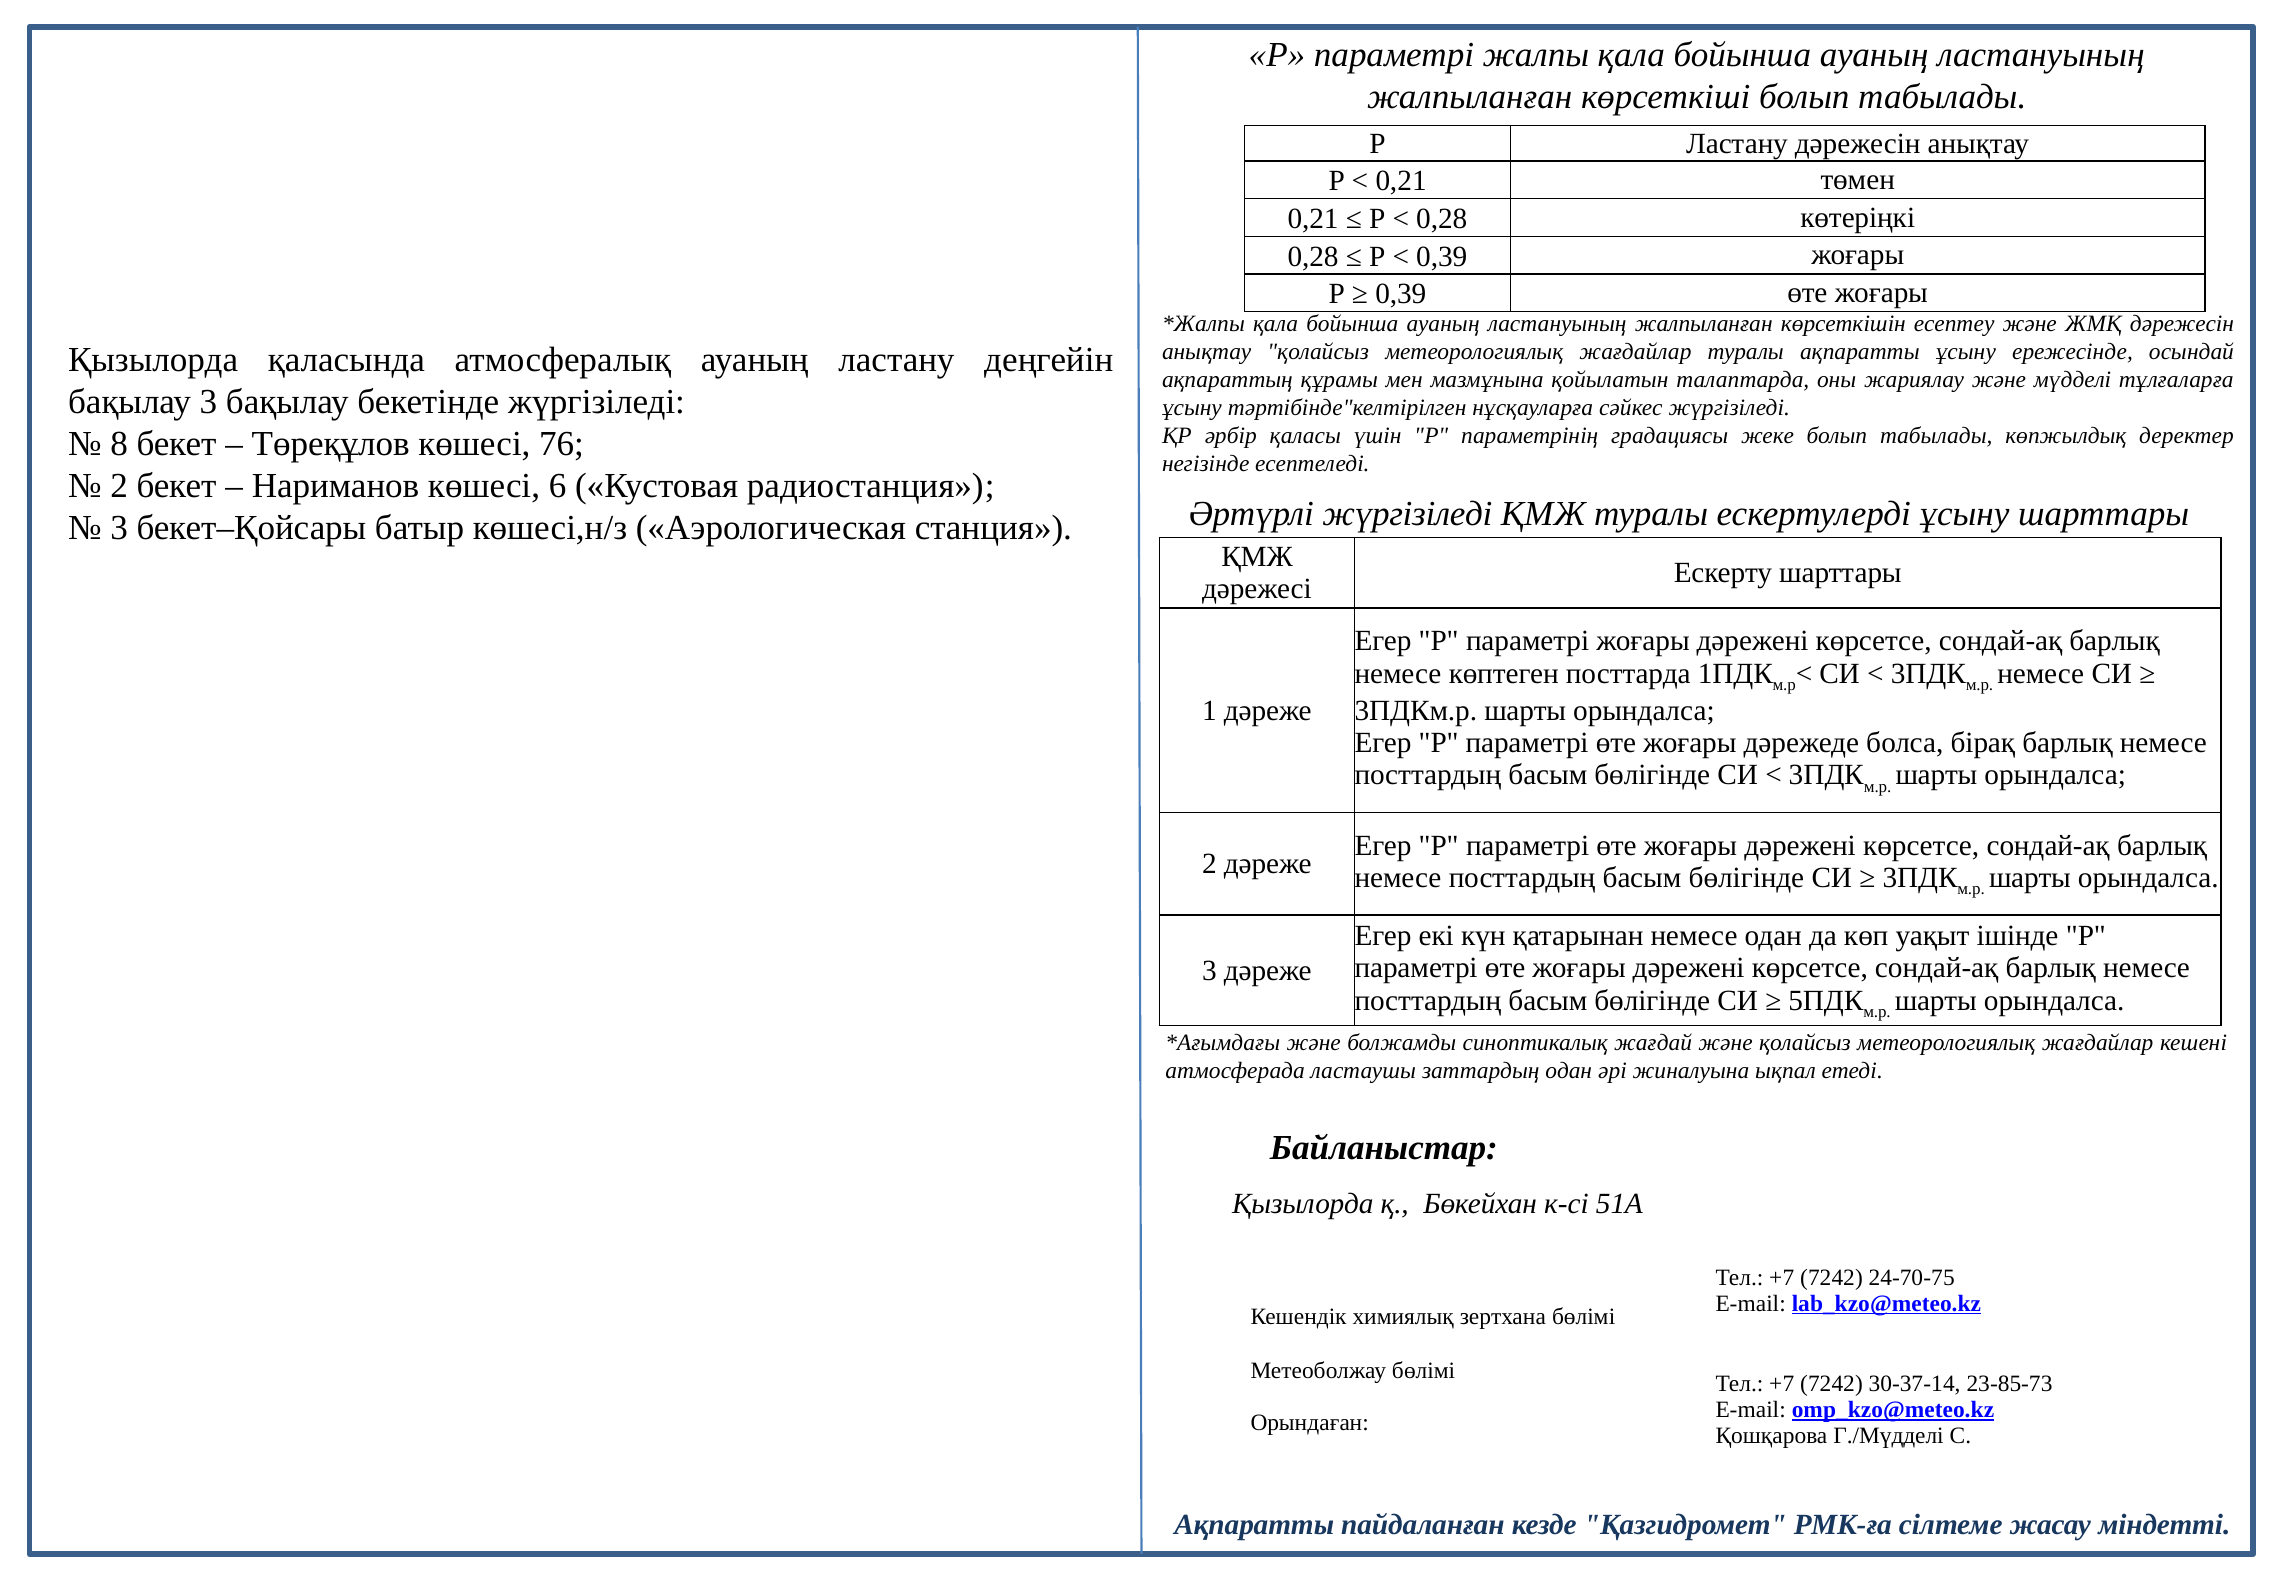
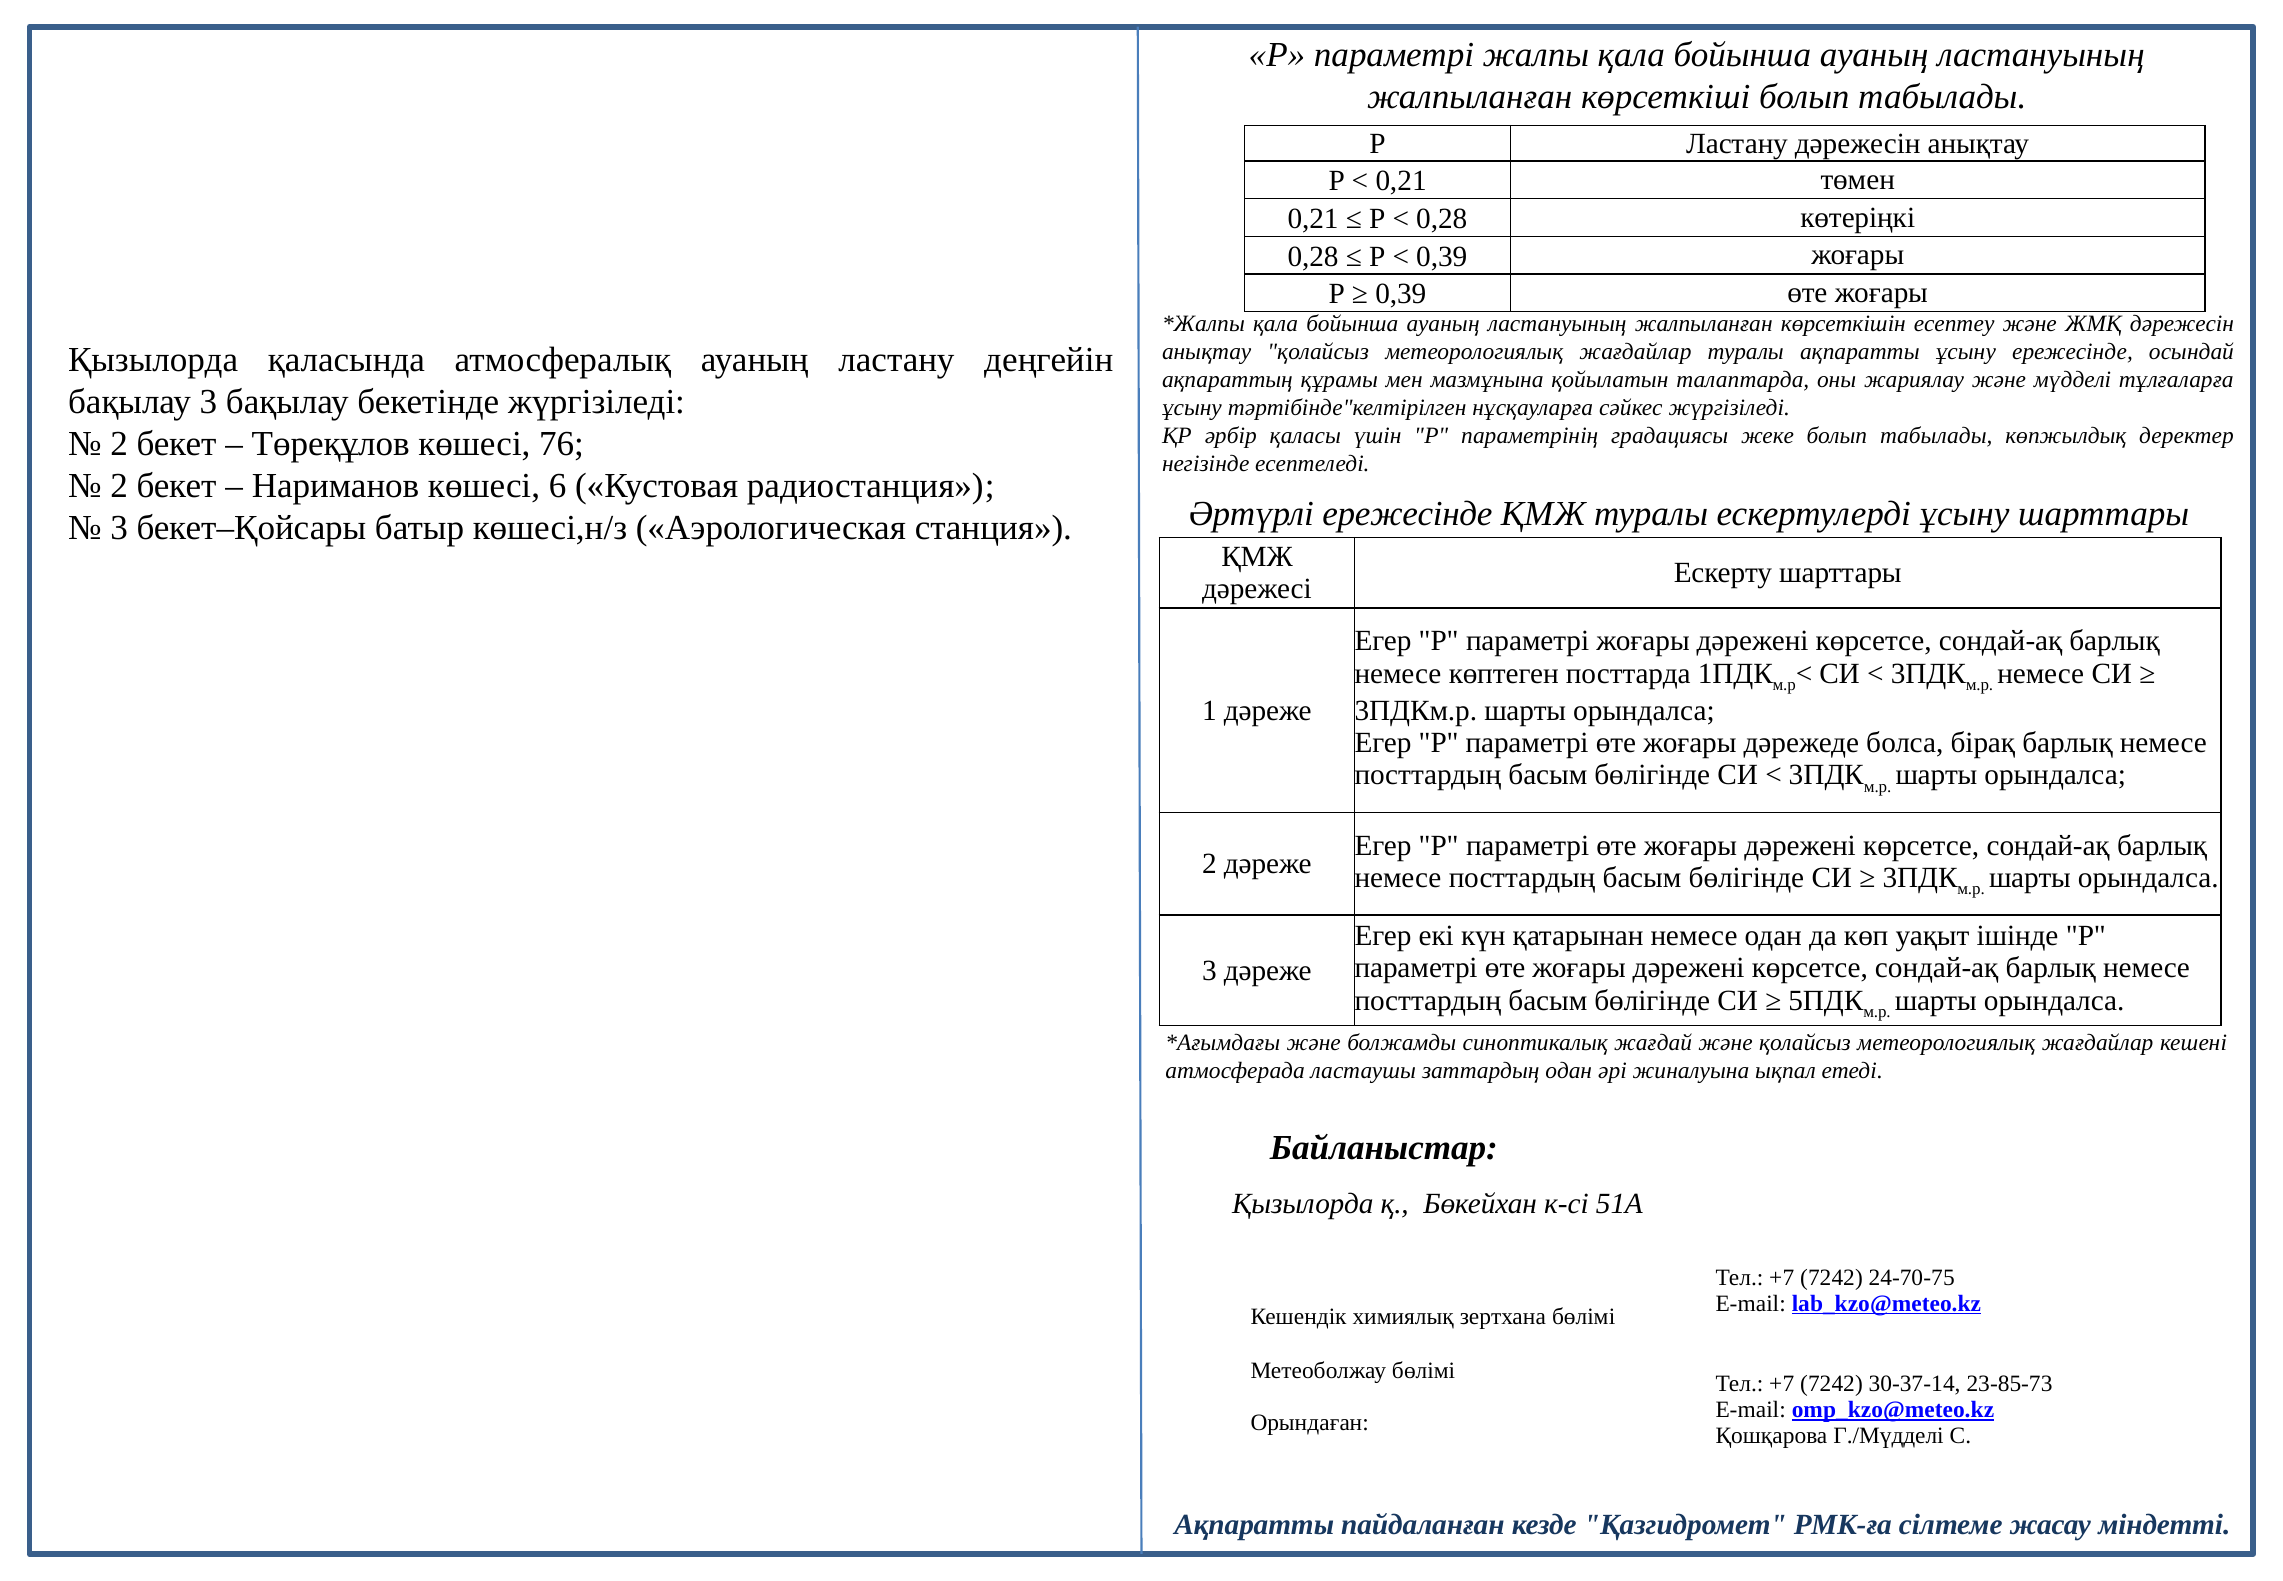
8: 8 -> 2 (119, 444)
Әртүрлі жүргізіледі: жүргізіледі -> ережесінде (1407, 514)
